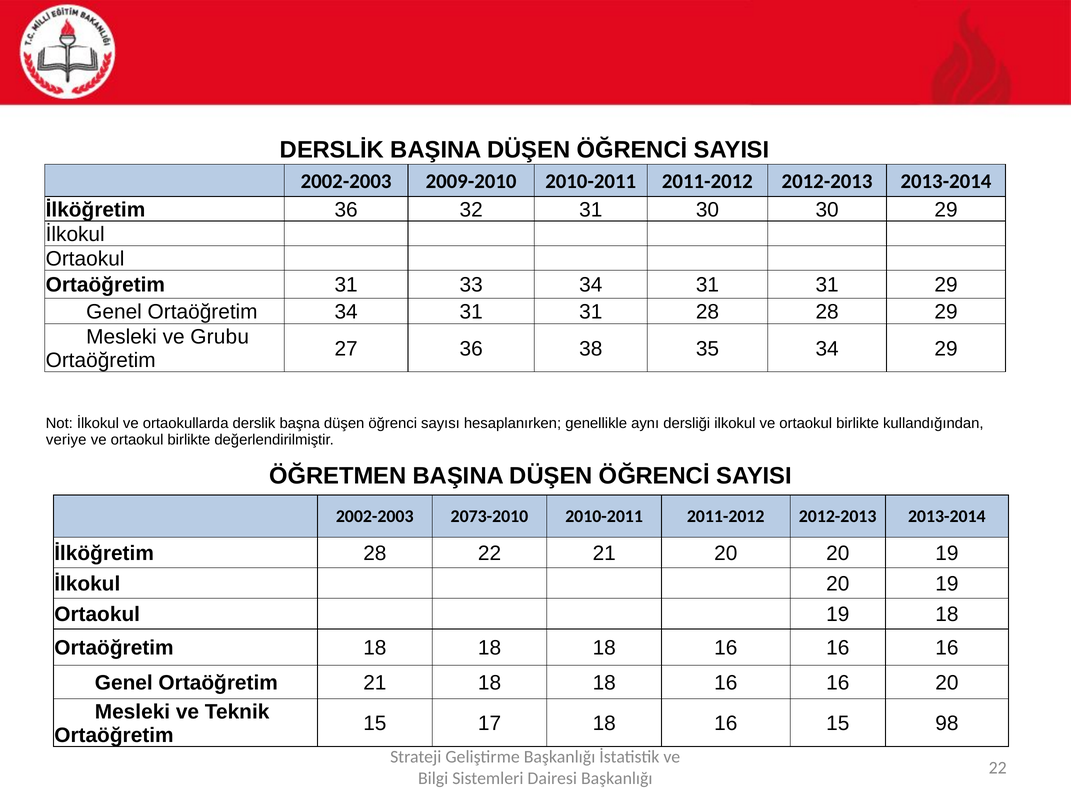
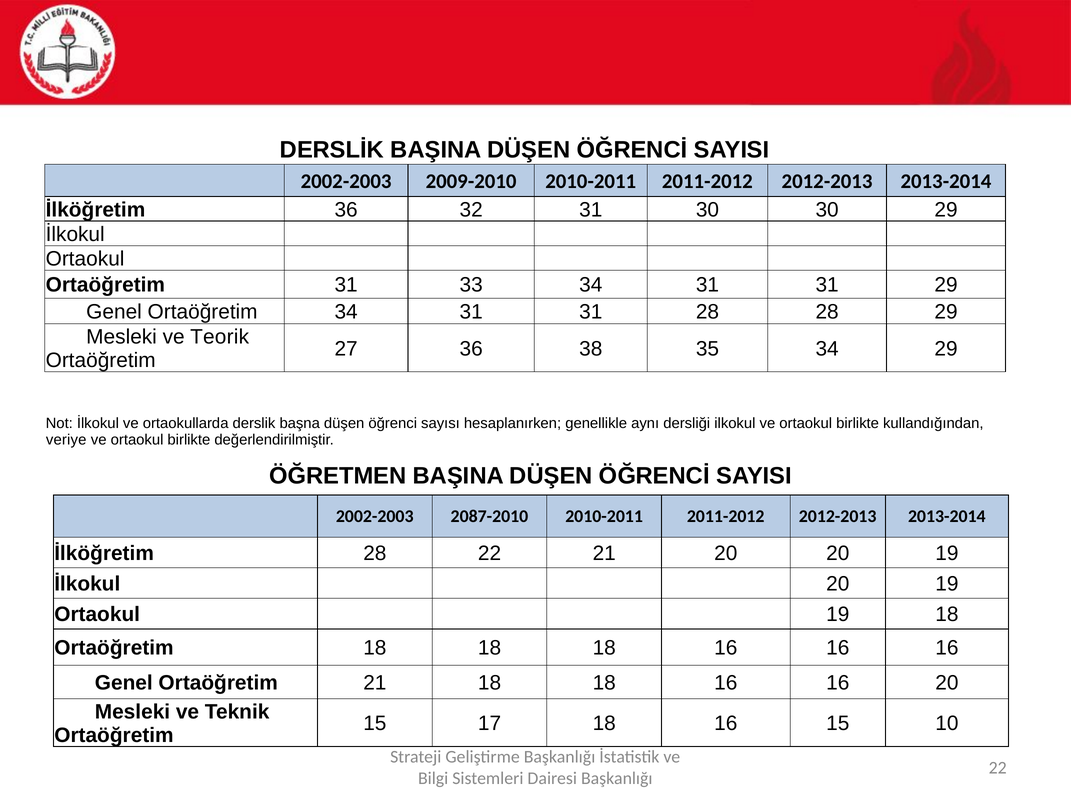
Grubu: Grubu -> Teorik (220, 337)
2073-2010: 2073-2010 -> 2087-2010 (489, 516)
98: 98 -> 10 (947, 723)
